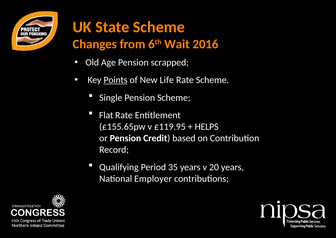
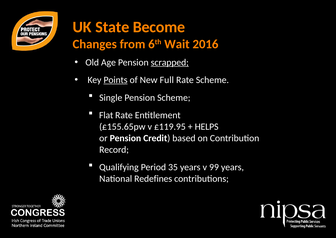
State Scheme: Scheme -> Become (159, 27)
scrapped underline: none -> present (170, 62)
Life: Life -> Full (167, 80)
20: 20 -> 99 (214, 167)
Employer: Employer -> Redefines (153, 178)
